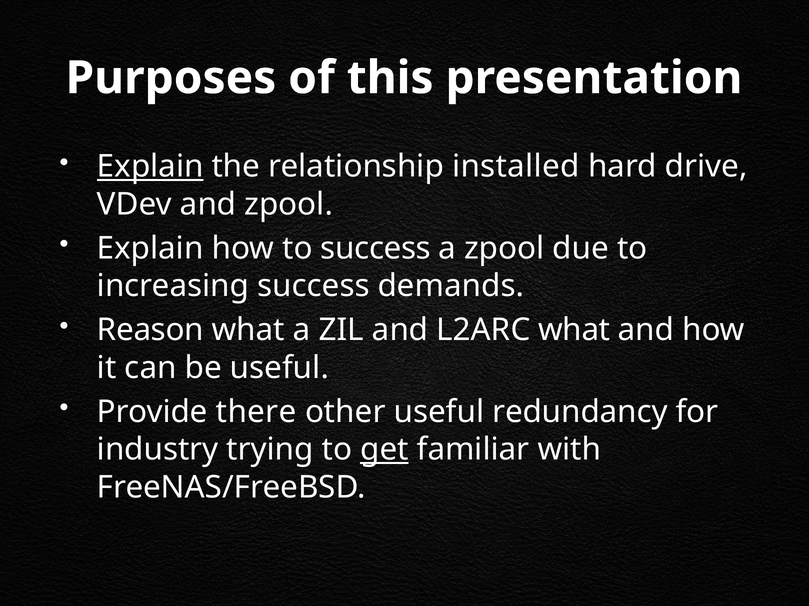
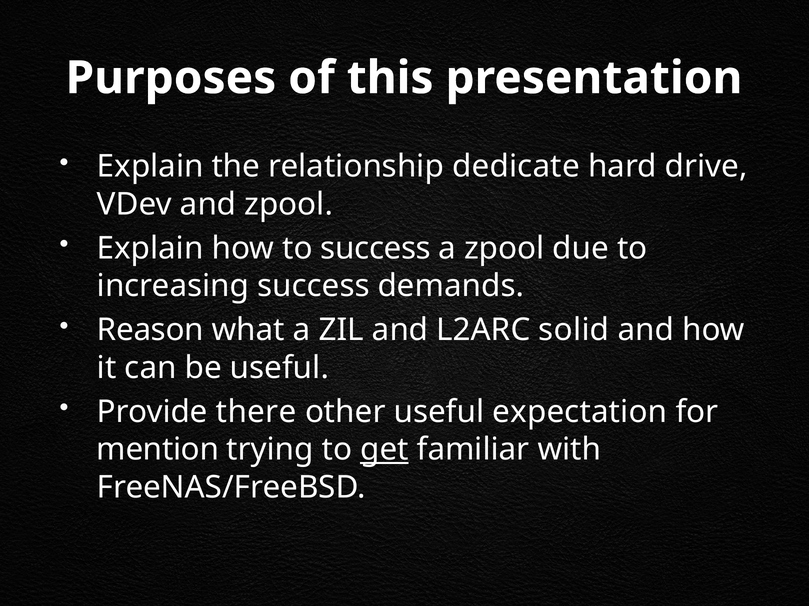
Explain underline: present -> none (150, 167)
installed: installed -> dedicate (516, 167)
L2ARC what: what -> solid (574, 330)
redundancy: redundancy -> expectation (580, 412)
industry: industry -> mention (158, 450)
